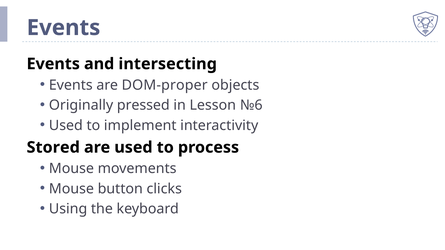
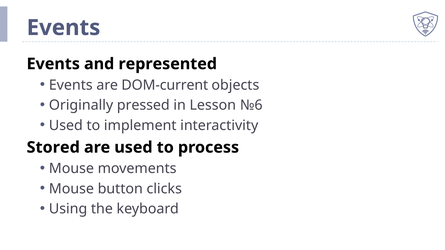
intersecting: intersecting -> represented (168, 64)
DOM-proper: DOM-proper -> DOM-current (165, 85)
